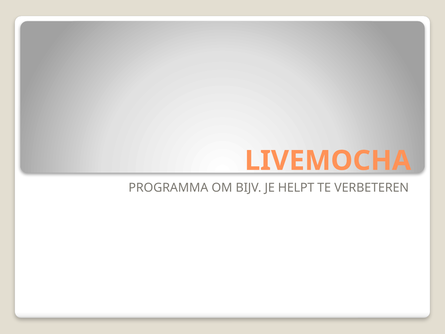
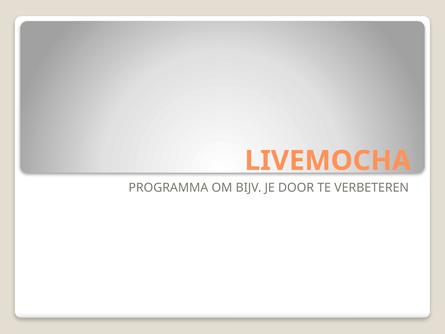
HELPT: HELPT -> DOOR (296, 188)
